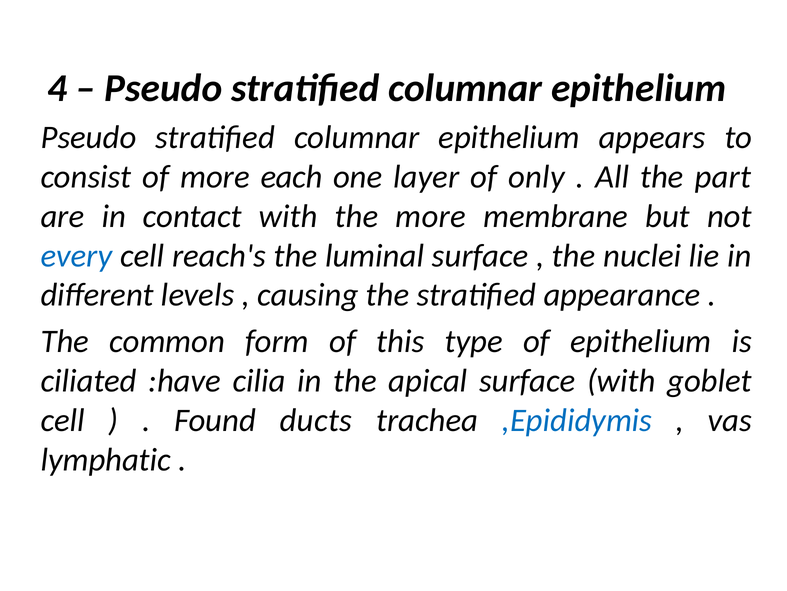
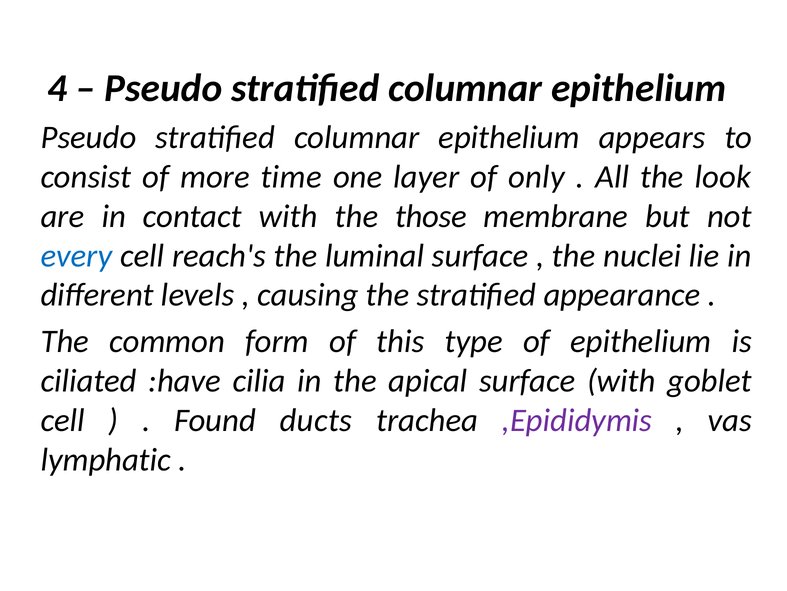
each: each -> time (291, 177)
part: part -> look (723, 177)
the more: more -> those (431, 216)
,Epididymis colour: blue -> purple (577, 420)
